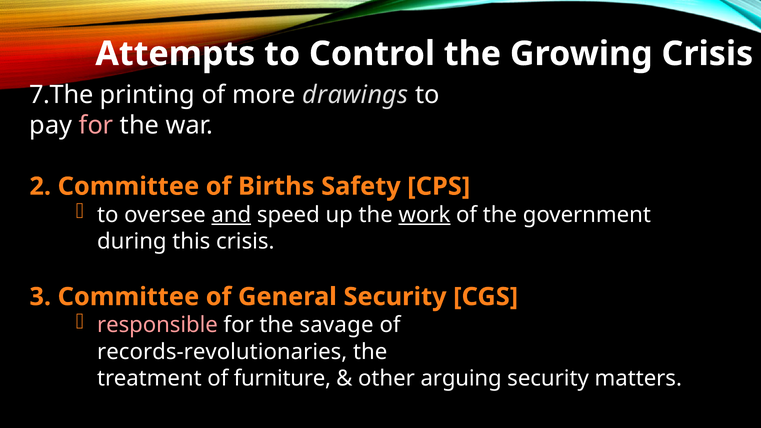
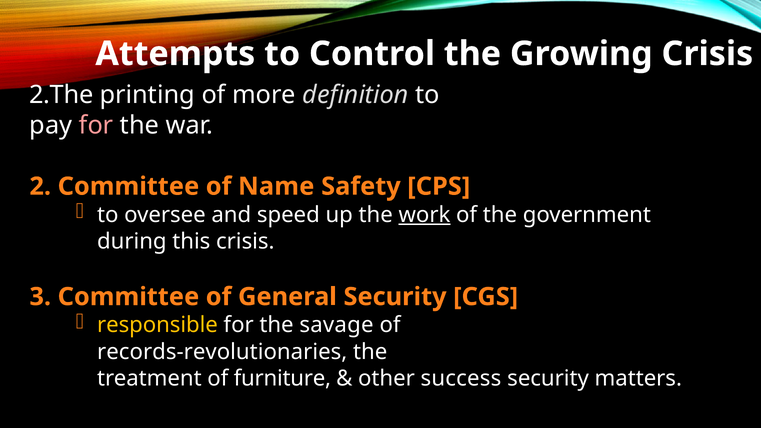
7.The: 7.The -> 2.The (61, 95)
drawings: drawings -> definition (356, 95)
Births: Births -> Name (276, 186)
and underline: present -> none (231, 215)
responsible colour: pink -> yellow (157, 325)
arguing: arguing -> success (461, 378)
